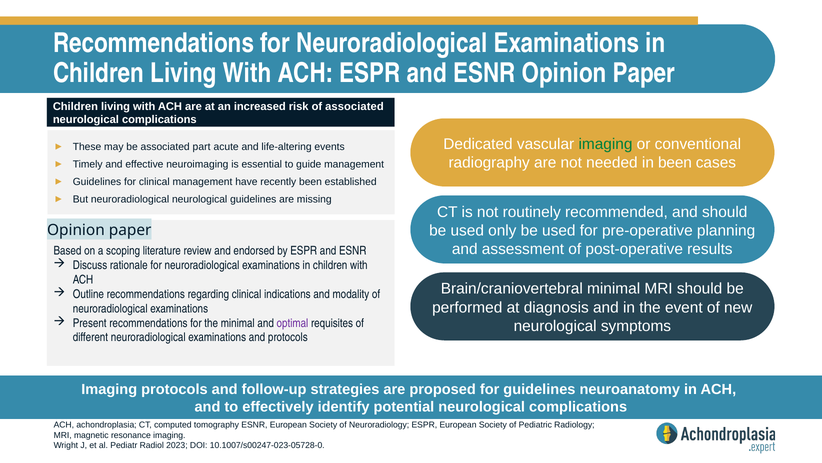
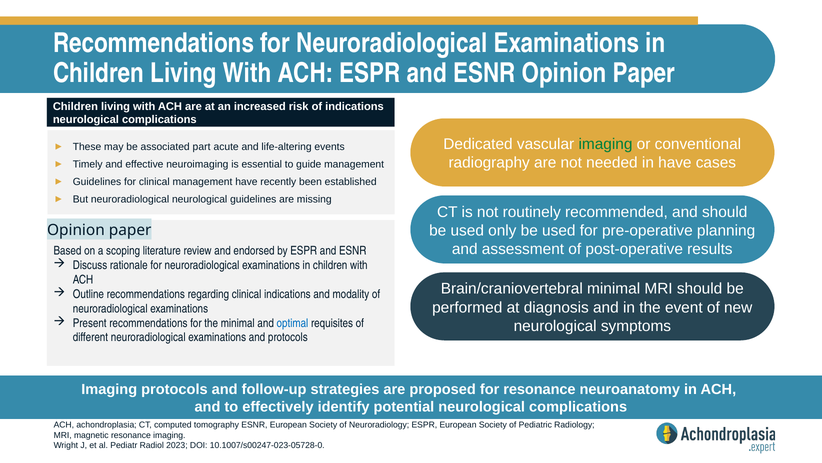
of associated: associated -> indications (355, 106)
in been: been -> have (675, 163)
optimal colour: purple -> blue (292, 323)
for guidelines: guidelines -> resonance (539, 389)
